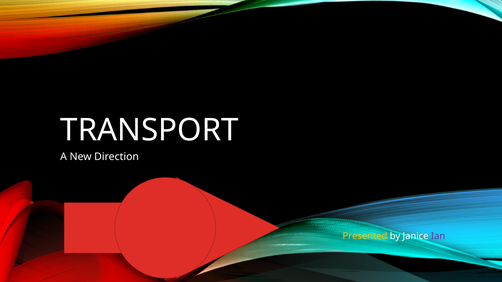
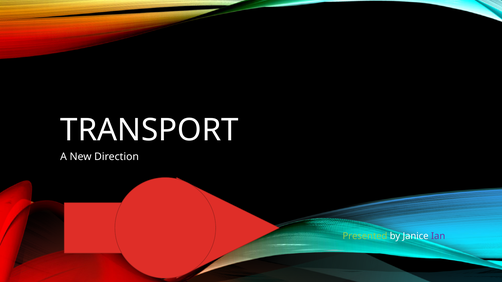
Presented colour: yellow -> light green (365, 237)
